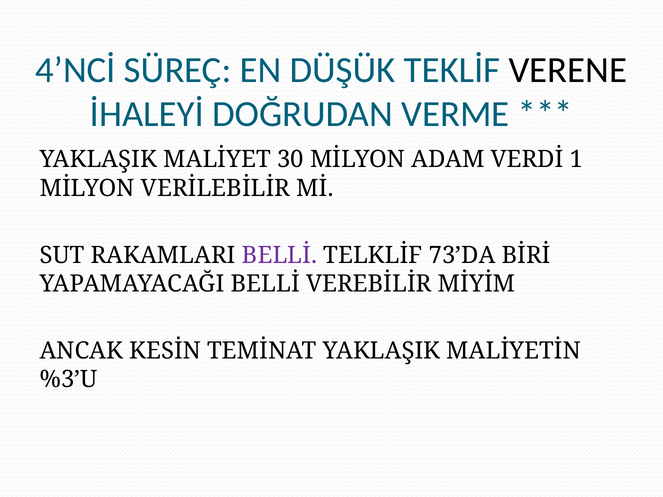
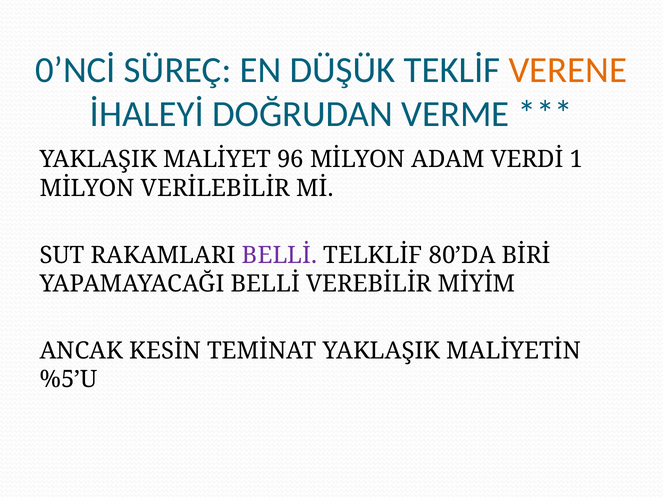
4’NCİ: 4’NCİ -> 0’NCİ (76, 70)
VERENE colour: black -> orange (568, 70)
30: 30 -> 96 (290, 160)
73’DA: 73’DA -> 80’DA (462, 255)
%3’U: %3’U -> %5’U (69, 380)
